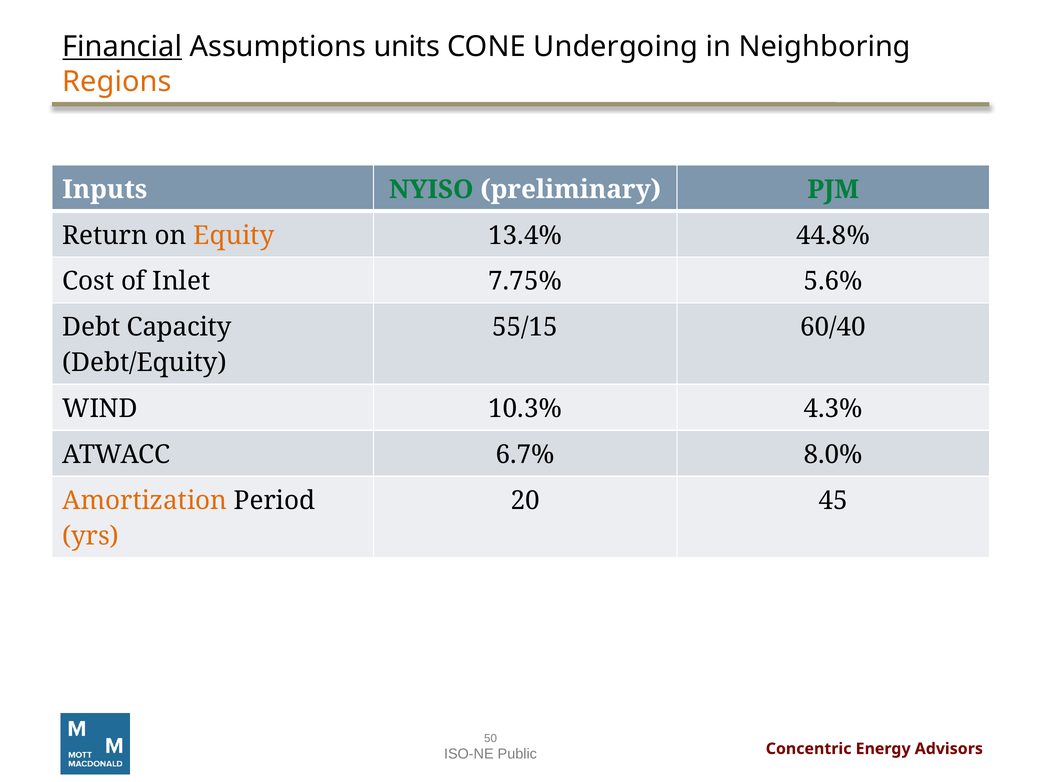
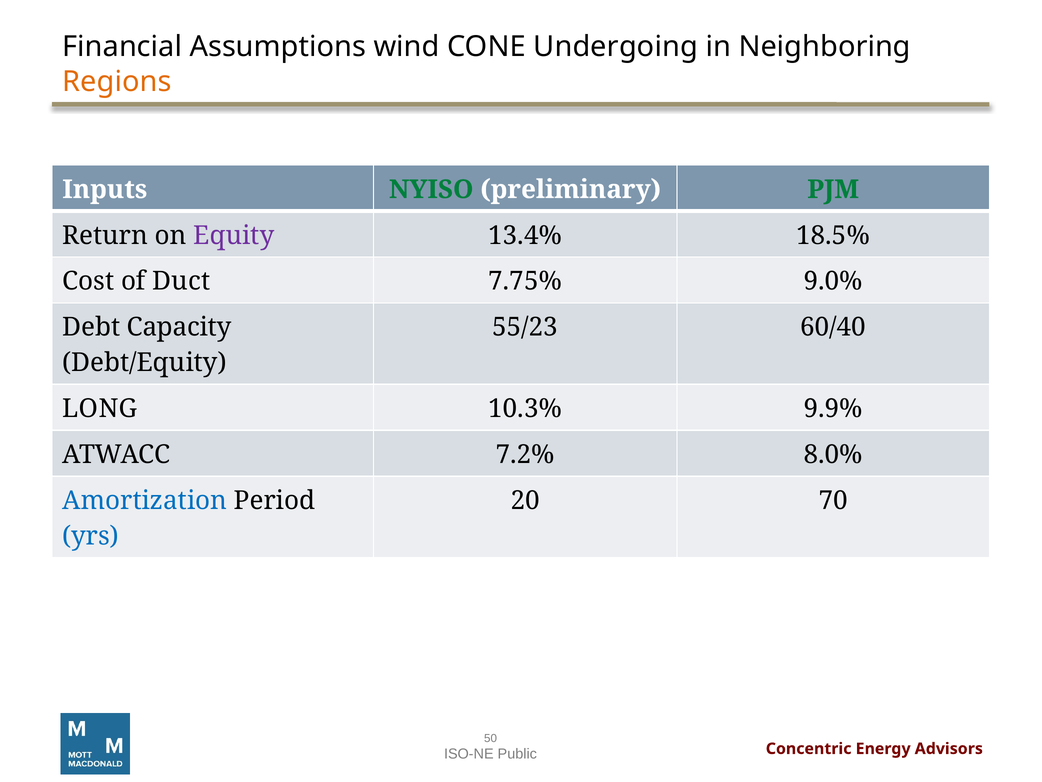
Financial underline: present -> none (122, 47)
units: units -> wind (407, 47)
Equity colour: orange -> purple (234, 235)
44.8%: 44.8% -> 18.5% (833, 235)
Inlet: Inlet -> Duct (181, 281)
5.6%: 5.6% -> 9.0% (833, 281)
55/15: 55/15 -> 55/23 (525, 327)
WIND: WIND -> LONG (100, 408)
4.3%: 4.3% -> 9.9% (833, 408)
6.7%: 6.7% -> 7.2% (525, 454)
Amortization colour: orange -> blue (145, 500)
45: 45 -> 70 (833, 500)
yrs colour: orange -> blue (91, 536)
